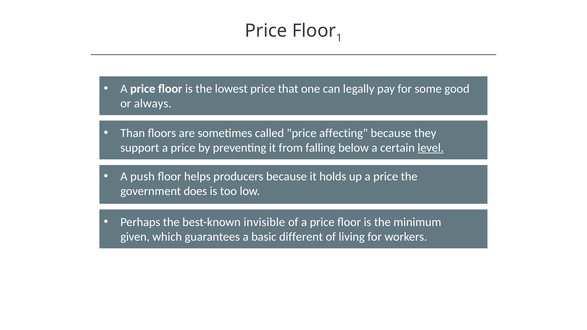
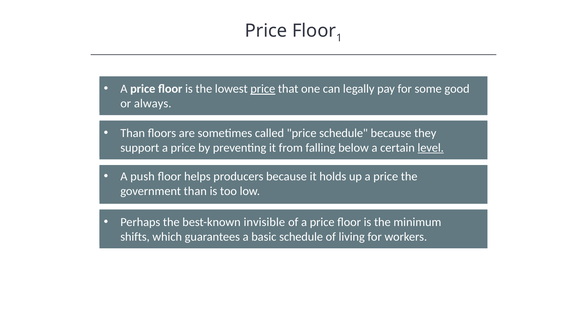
price underline: none -> present (263, 89)
price affecting: affecting -> schedule (344, 133)
government does: does -> than (195, 191)
given: given -> shifts (135, 237)
basic different: different -> schedule (301, 237)
